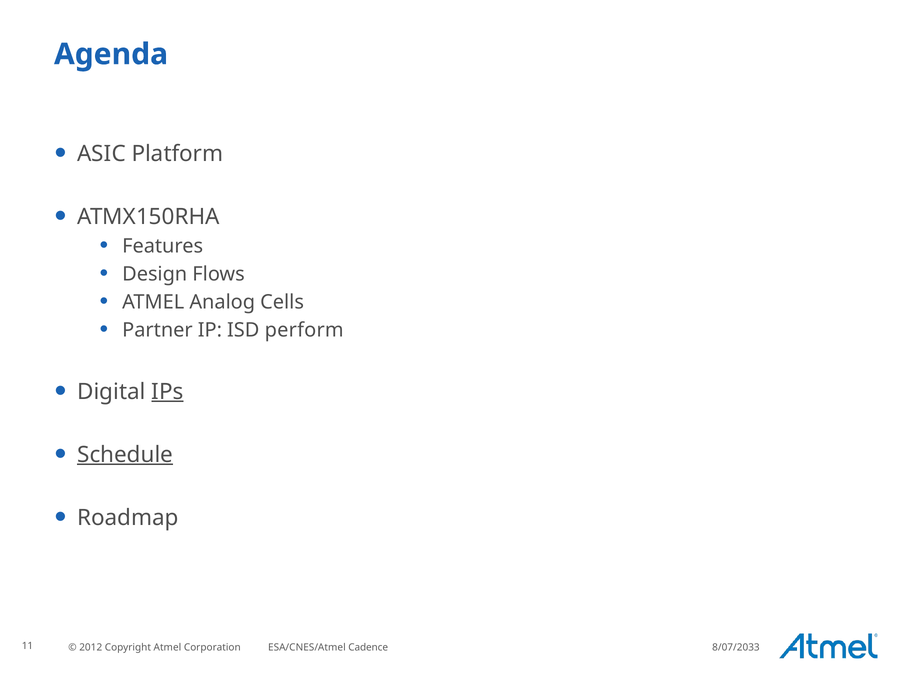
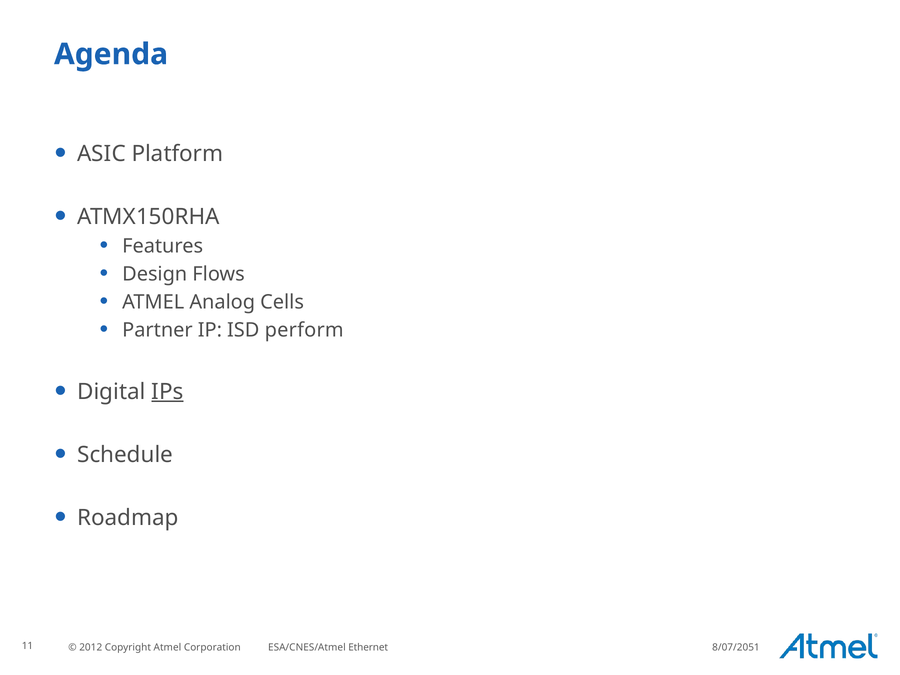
Schedule underline: present -> none (125, 455)
Cadence: Cadence -> Ethernet (368, 647)
8/07/2033: 8/07/2033 -> 8/07/2051 (736, 648)
